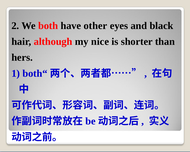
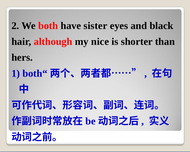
other: other -> sister (95, 26)
